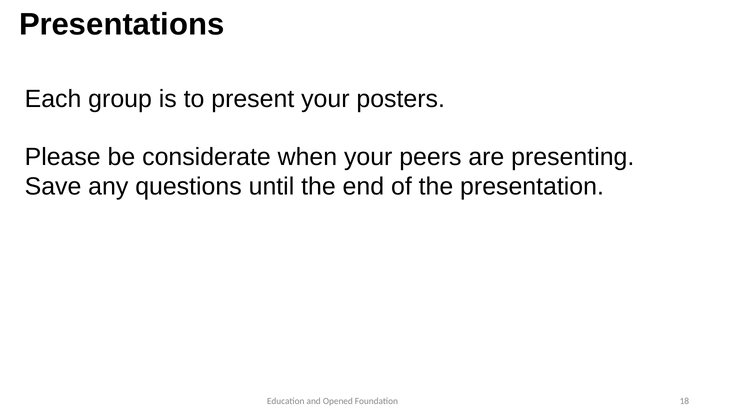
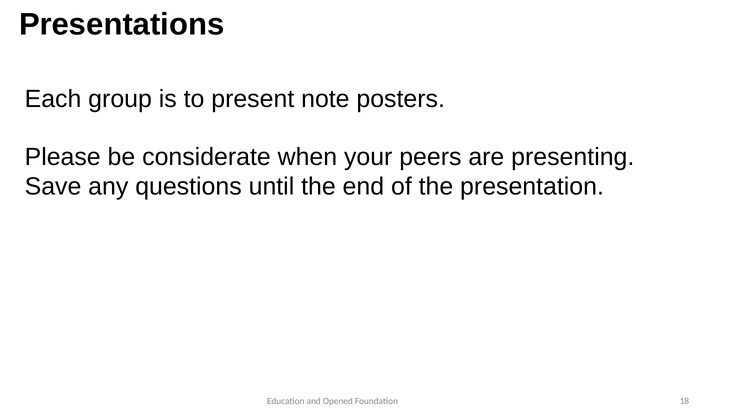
present your: your -> note (325, 99)
